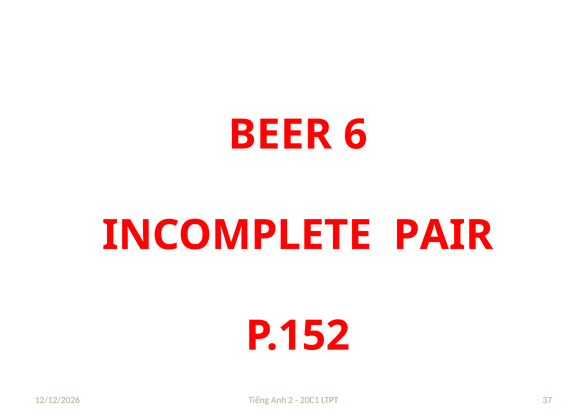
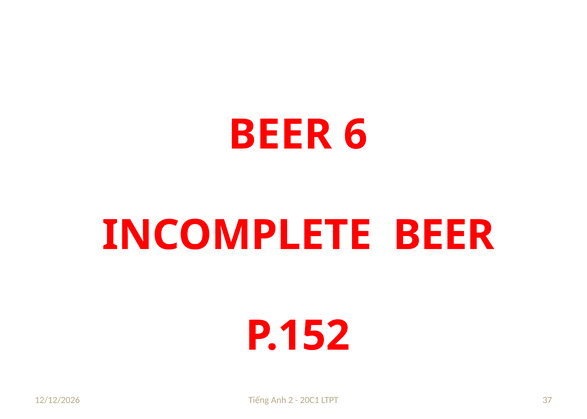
INCOMPLETE PAIR: PAIR -> BEER (444, 235)
